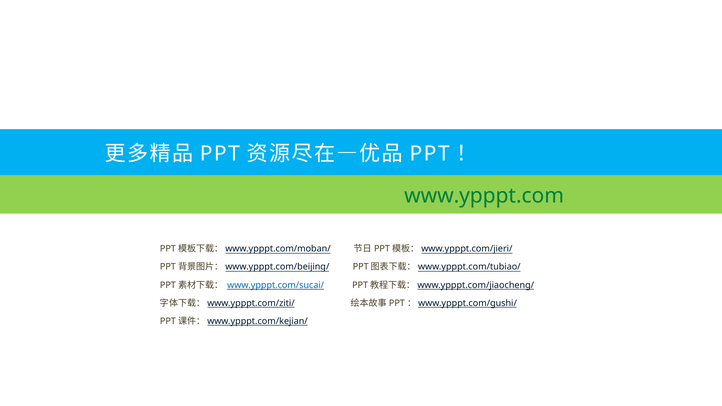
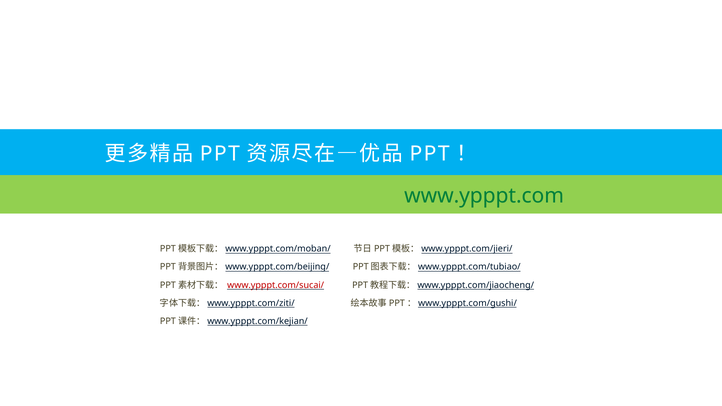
www.ypppt.com/sucai/ colour: blue -> red (276, 285)
